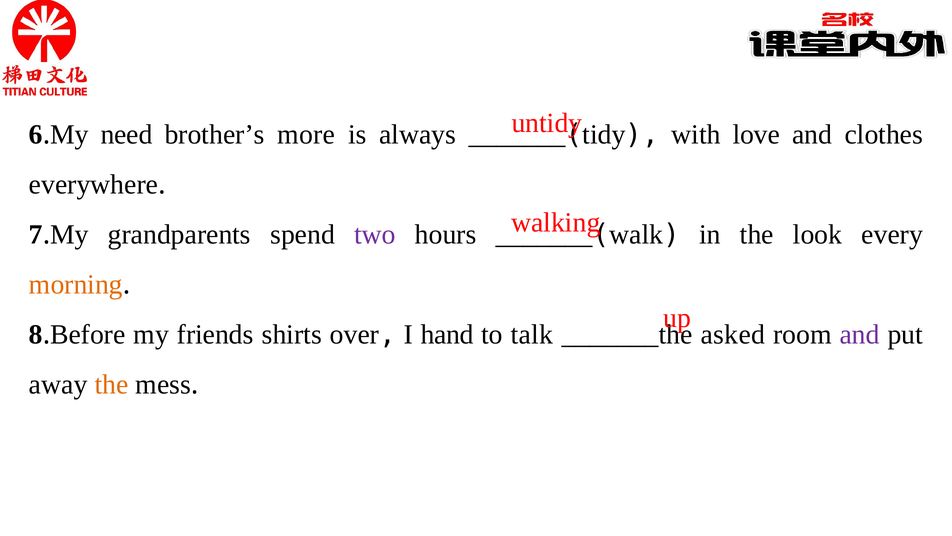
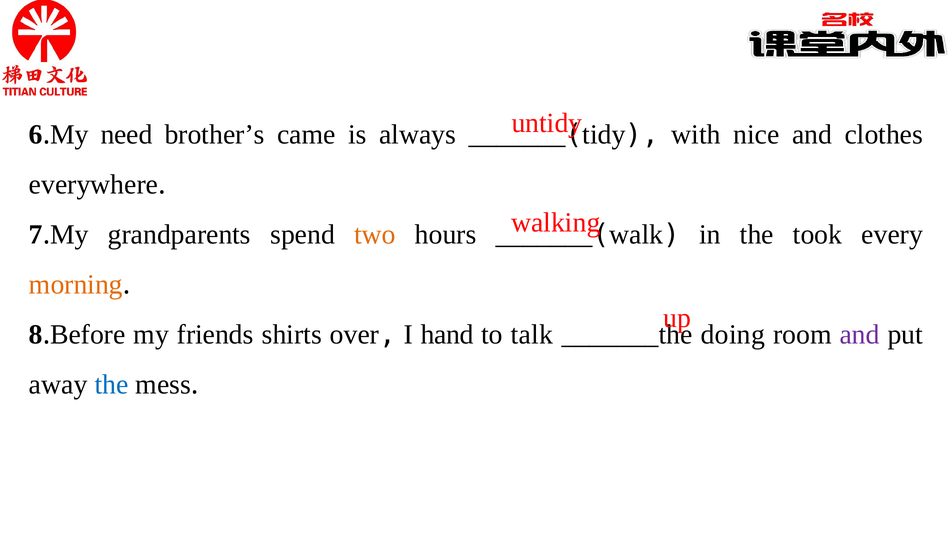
more: more -> came (306, 134)
love: love -> nice (756, 134)
two colour: purple -> orange (375, 234)
look: look -> took (818, 234)
asked: asked -> doing (733, 334)
the colour: orange -> blue (111, 384)
